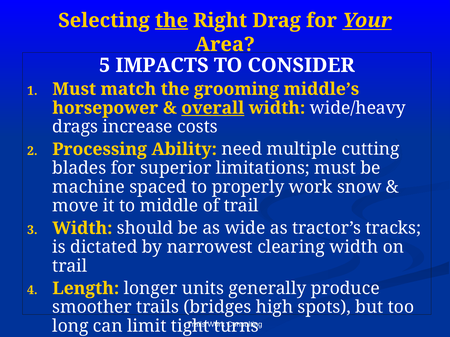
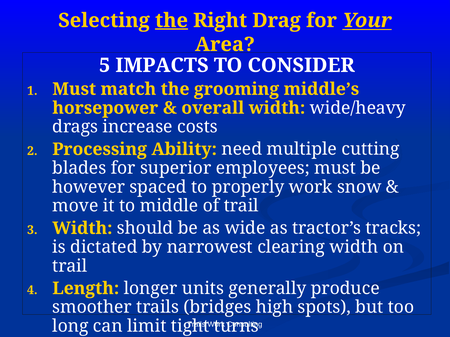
overall underline: present -> none (213, 108)
limitations: limitations -> employees (263, 168)
machine: machine -> however (89, 187)
